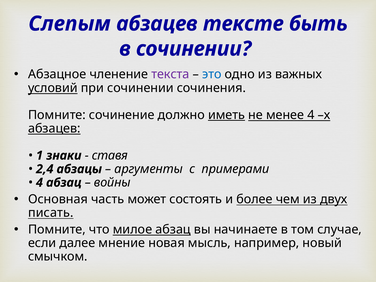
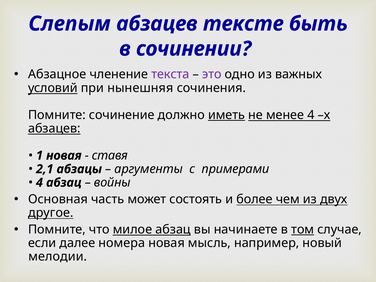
это colour: blue -> purple (212, 74)
при сочинении: сочинении -> нынешняя (140, 88)
1 знаки: знаки -> новая (64, 156)
2,4: 2,4 -> 2,1 (45, 169)
писать: писать -> другое (51, 213)
том underline: none -> present (303, 229)
мнение: мнение -> номера (122, 243)
смычком: смычком -> мелодии (58, 257)
